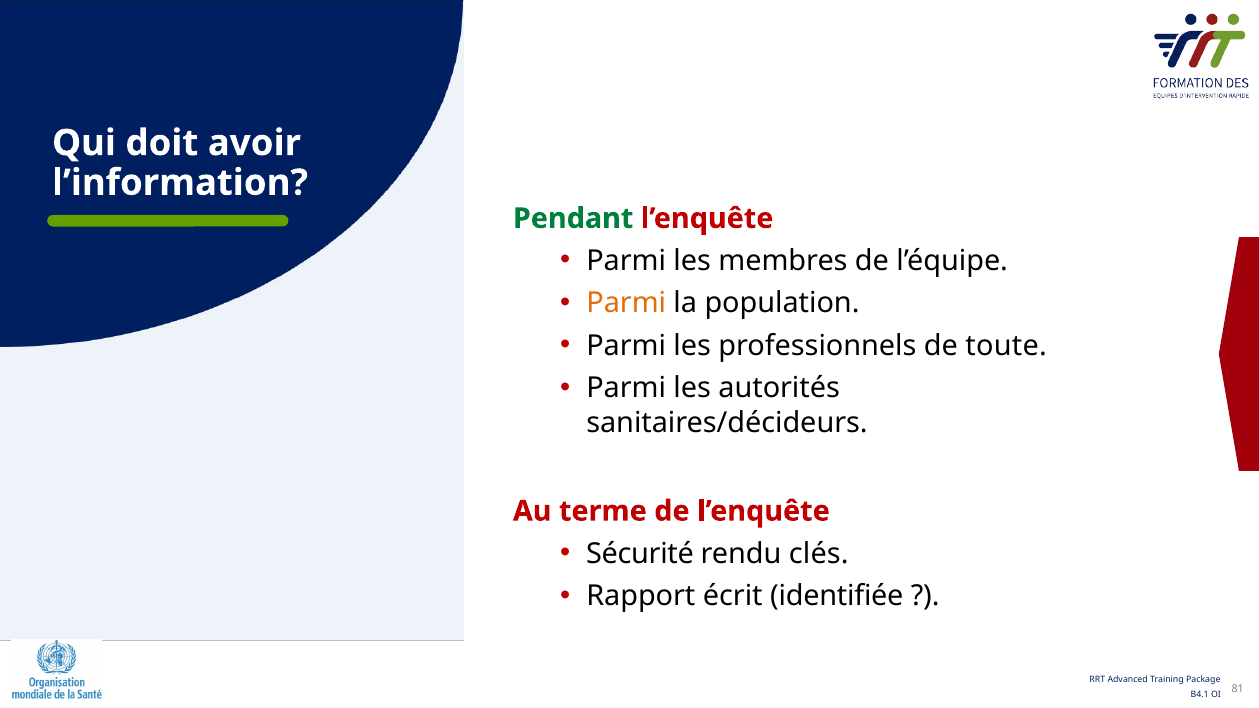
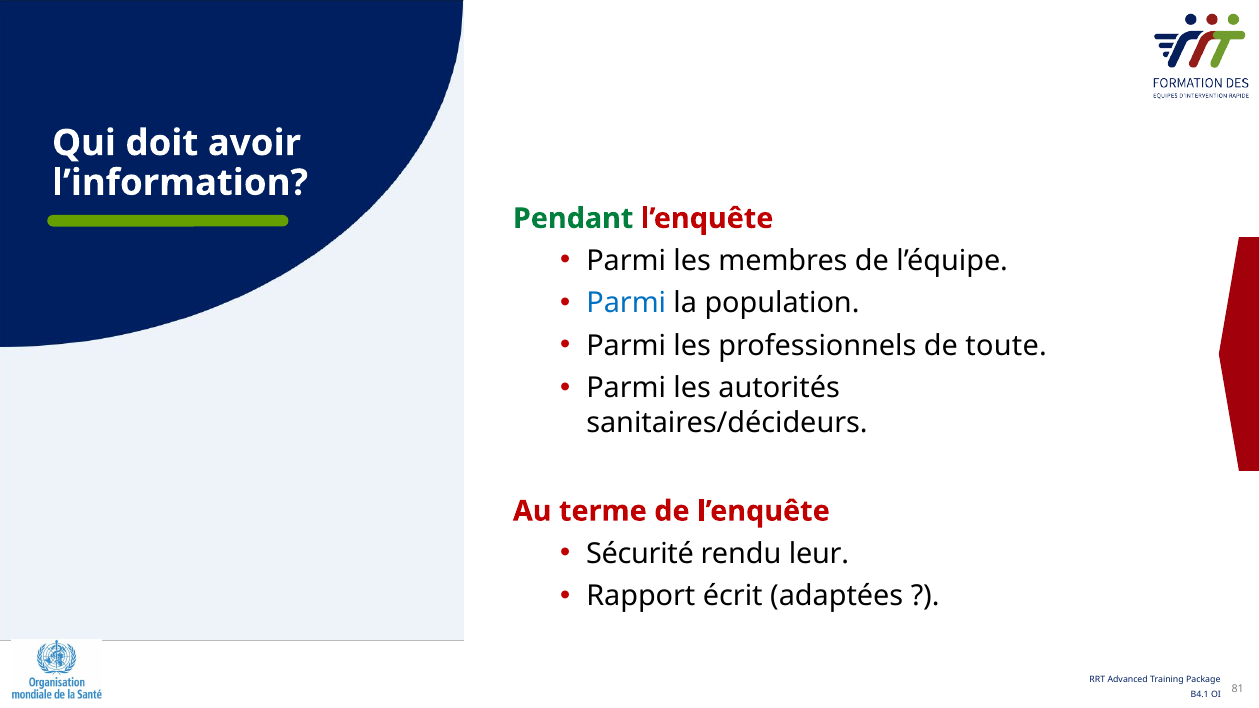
Parmi colour: orange -> blue (626, 303)
clés: clés -> leur (819, 554)
identifiée: identifiée -> adaptées (837, 596)
